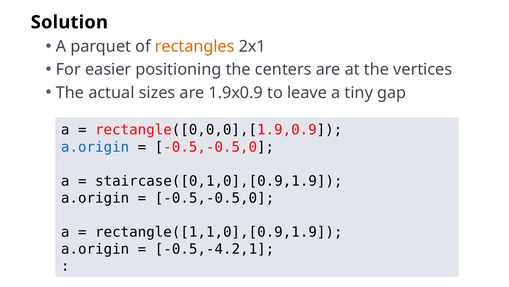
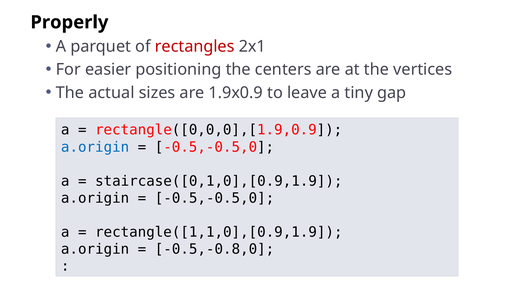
Solution: Solution -> Properly (69, 22)
rectangles colour: orange -> red (195, 46)
-0.5,-4.2,1: -0.5,-4.2,1 -> -0.5,-0.8,0 (215, 248)
